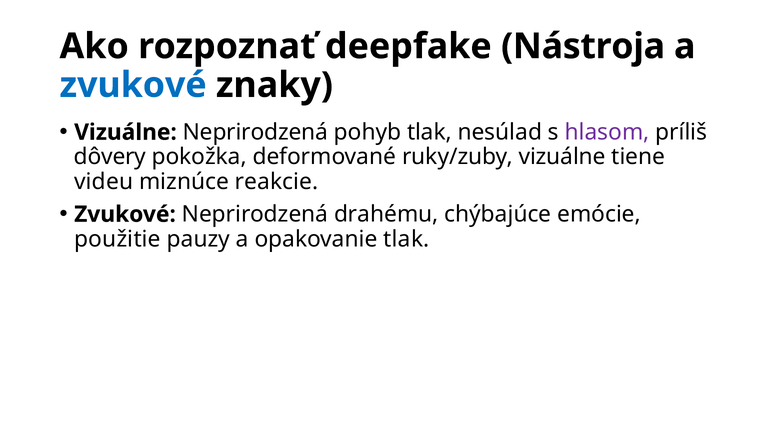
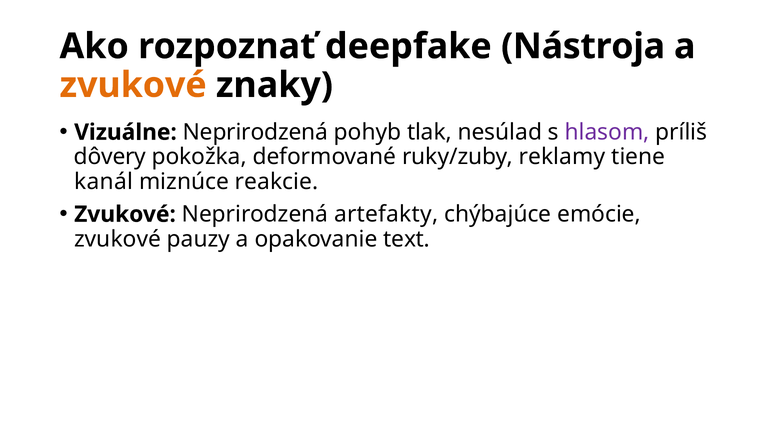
zvukové colour: blue -> orange (133, 85)
ruky/zuby vizuálne: vizuálne -> reklamy (562, 157)
videu: videu -> kanál (104, 181)
drahému: drahému -> artefakty (386, 214)
použitie: použitie -> zvukové (118, 239)
opakovanie tlak: tlak -> text (407, 239)
